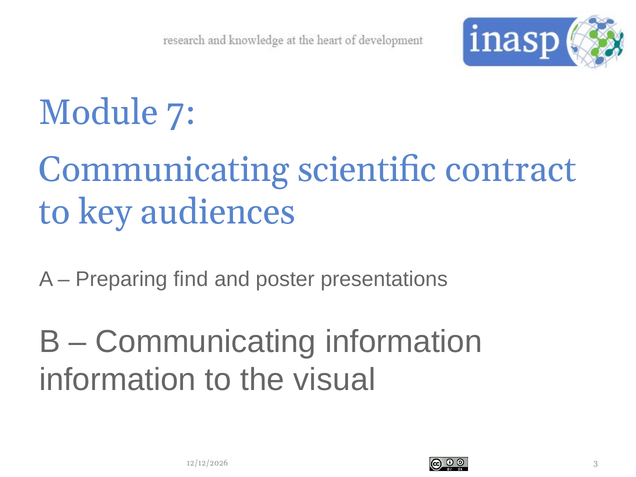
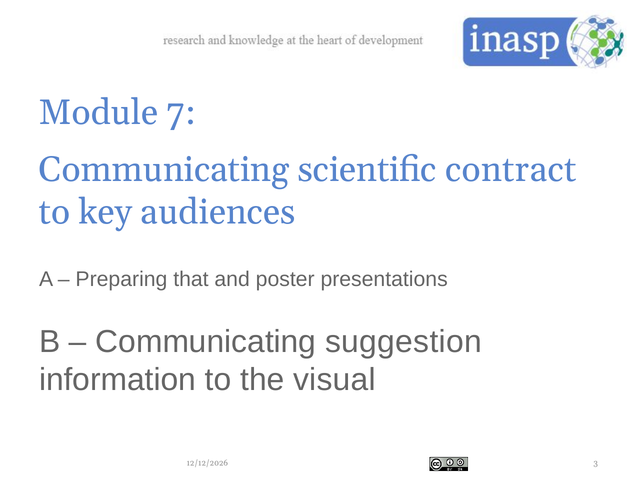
find: find -> that (191, 279)
Communicating information: information -> suggestion (403, 342)
